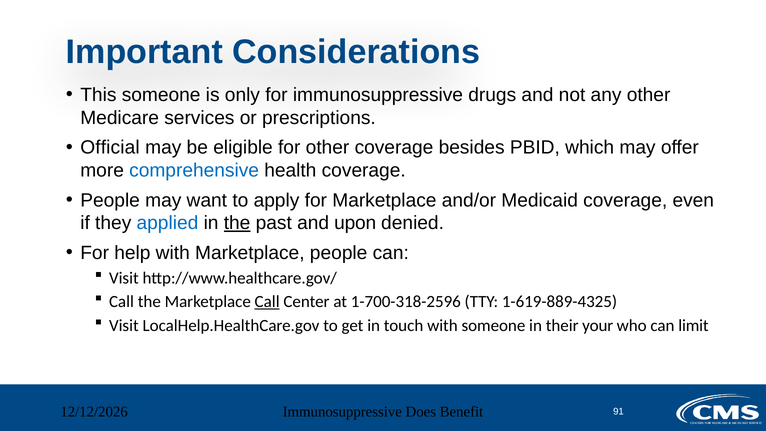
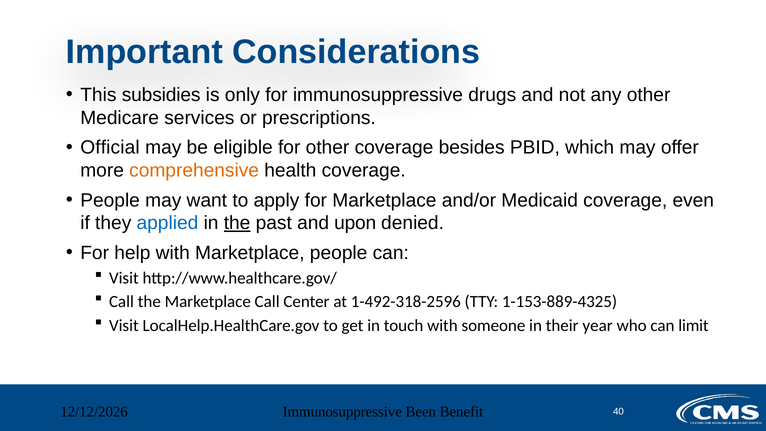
This someone: someone -> subsidies (161, 95)
comprehensive colour: blue -> orange (194, 170)
Call underline: present -> none (267, 302)
1-700-318-2596: 1-700-318-2596 -> 1-492-318-2596 (406, 302)
1-619-889-4325: 1-619-889-4325 -> 1-153-889-4325 (559, 302)
your: your -> year (598, 325)
Does: Does -> Been (421, 412)
91: 91 -> 40 (618, 411)
